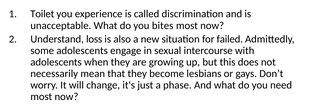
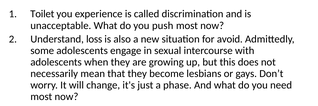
bites: bites -> push (163, 25)
failed: failed -> avoid (230, 39)
